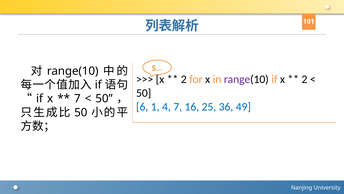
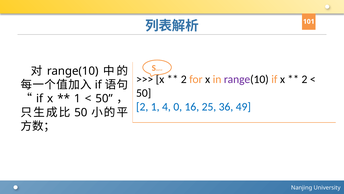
7: 7 -> 1 (77, 98)
6: 6 -> 2 (142, 107)
4 7: 7 -> 0 (178, 107)
